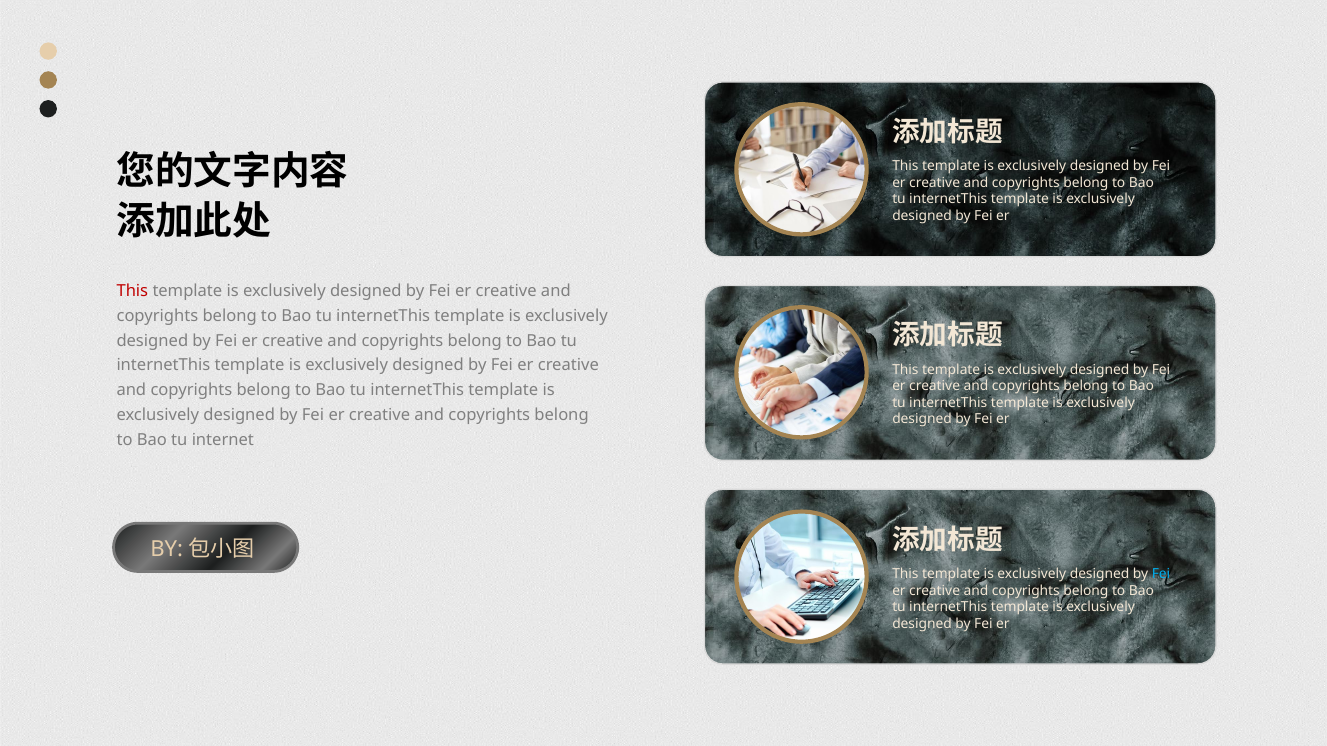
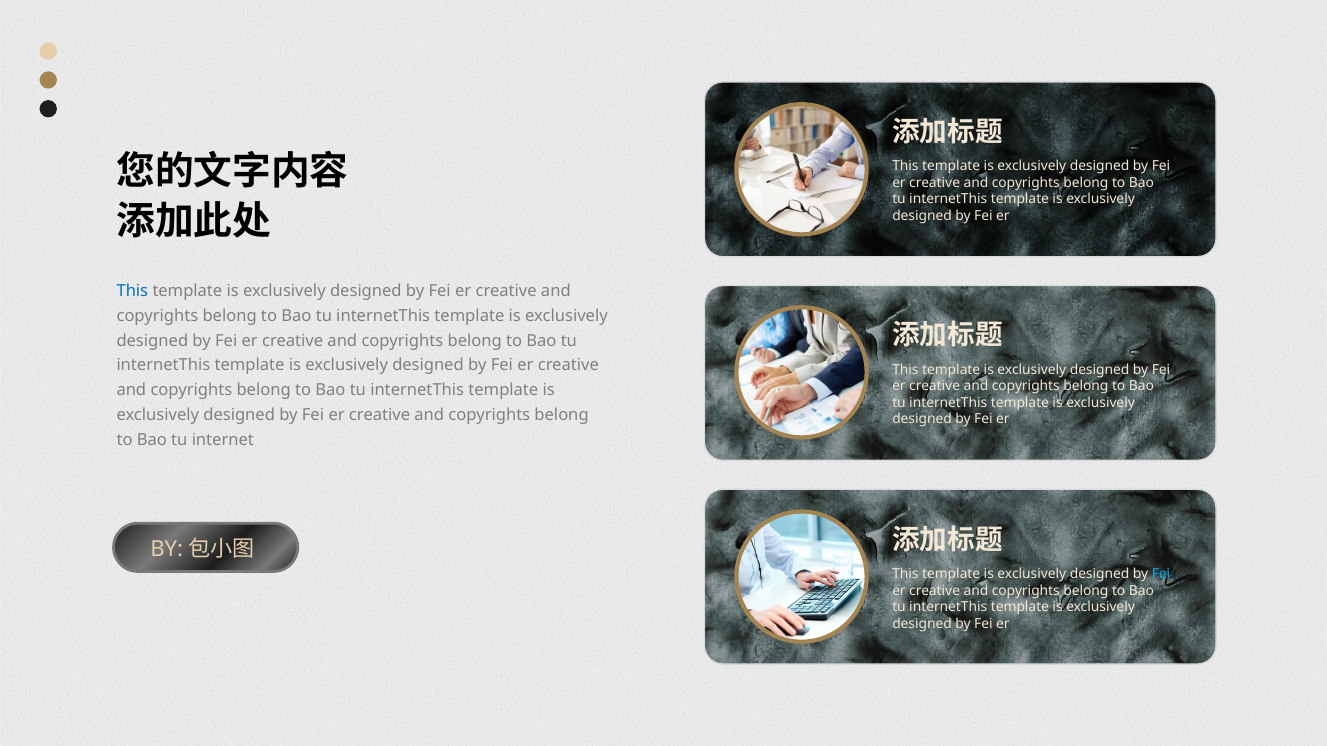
This colour: red -> blue (132, 291)
